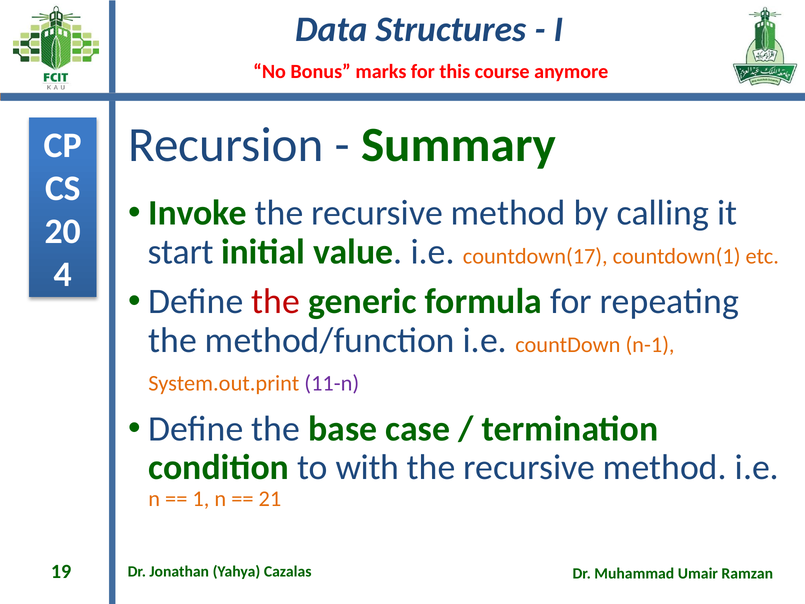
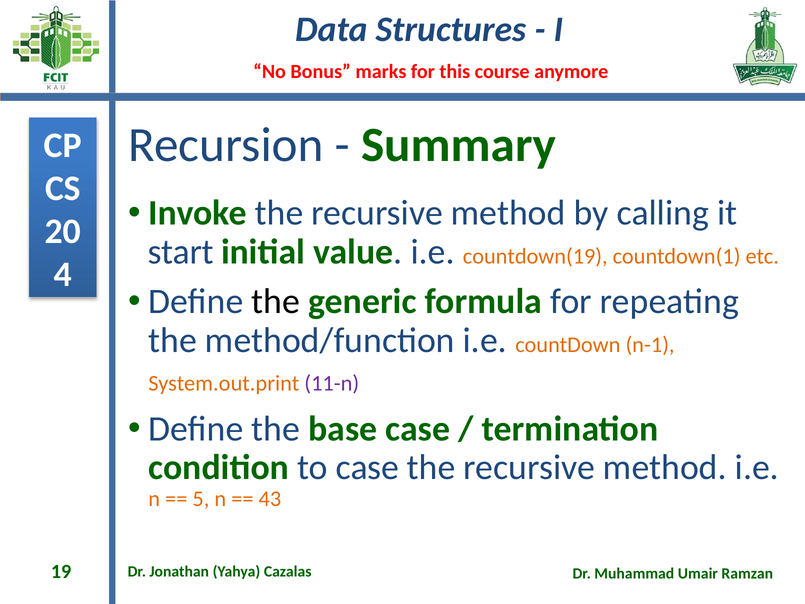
countdown(17: countdown(17 -> countdown(19 (535, 256)
the colour: red -> black (276, 302)
to with: with -> case (367, 467)
1: 1 -> 5 (201, 499)
21: 21 -> 43 (270, 499)
